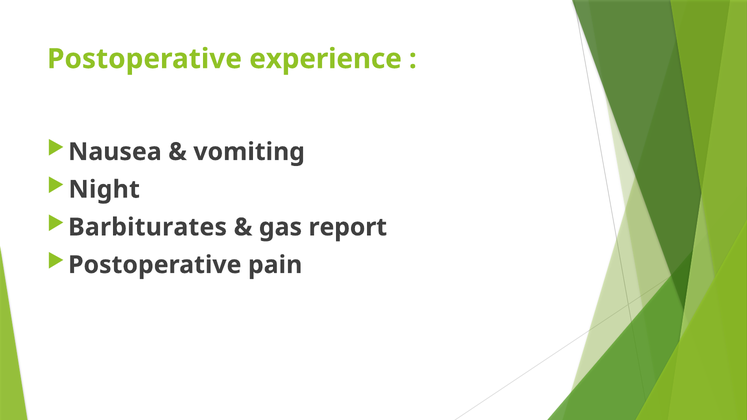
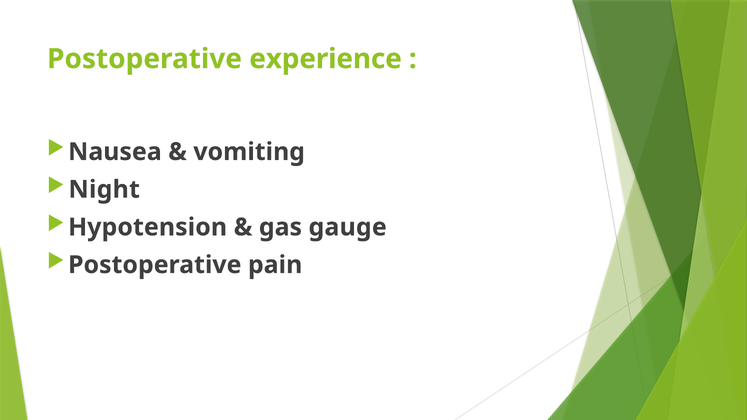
Barbiturates: Barbiturates -> Hypotension (148, 227)
report: report -> gauge (348, 227)
